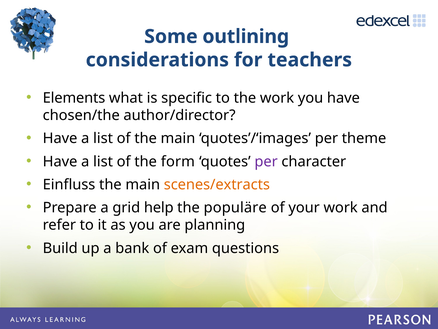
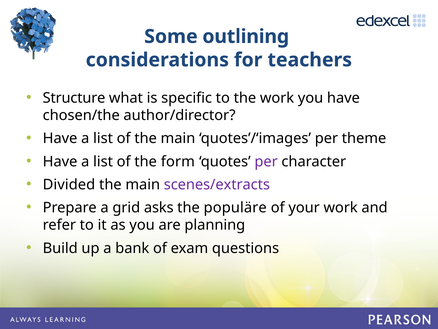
Elements: Elements -> Structure (74, 98)
Einfluss: Einfluss -> Divided (69, 184)
scenes/extracts colour: orange -> purple (217, 184)
help: help -> asks (159, 207)
